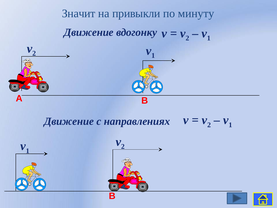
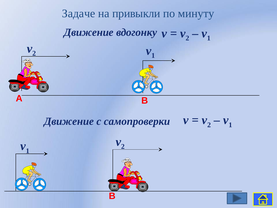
Значит: Значит -> Задаче (79, 13)
направлениях: направлениях -> самопроверки (137, 121)
